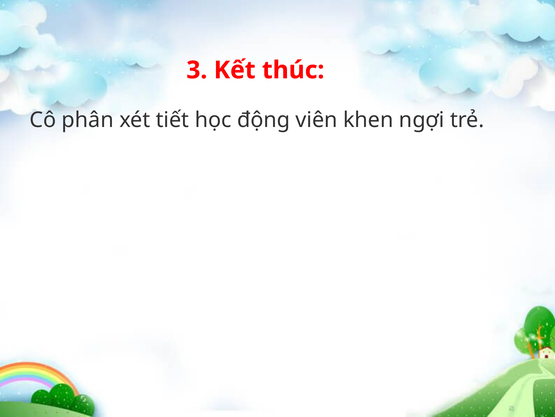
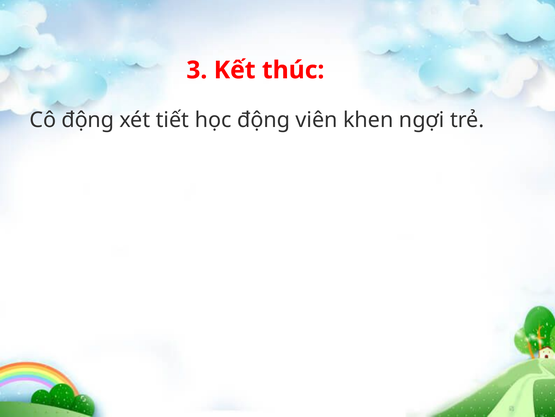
Cô phân: phân -> động (88, 120)
